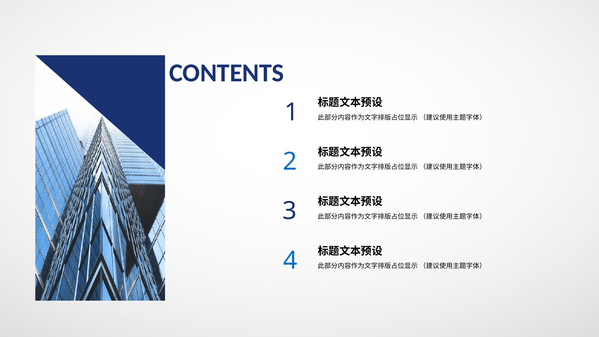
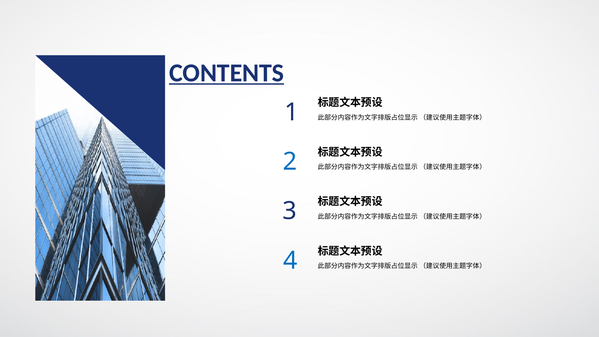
CONTENTS underline: none -> present (227, 73)
